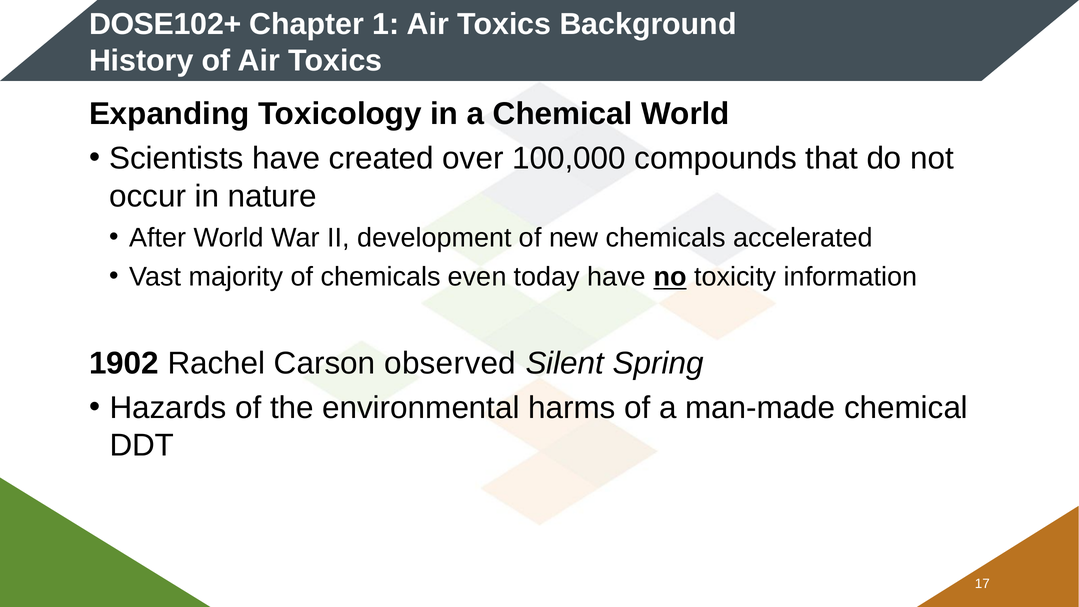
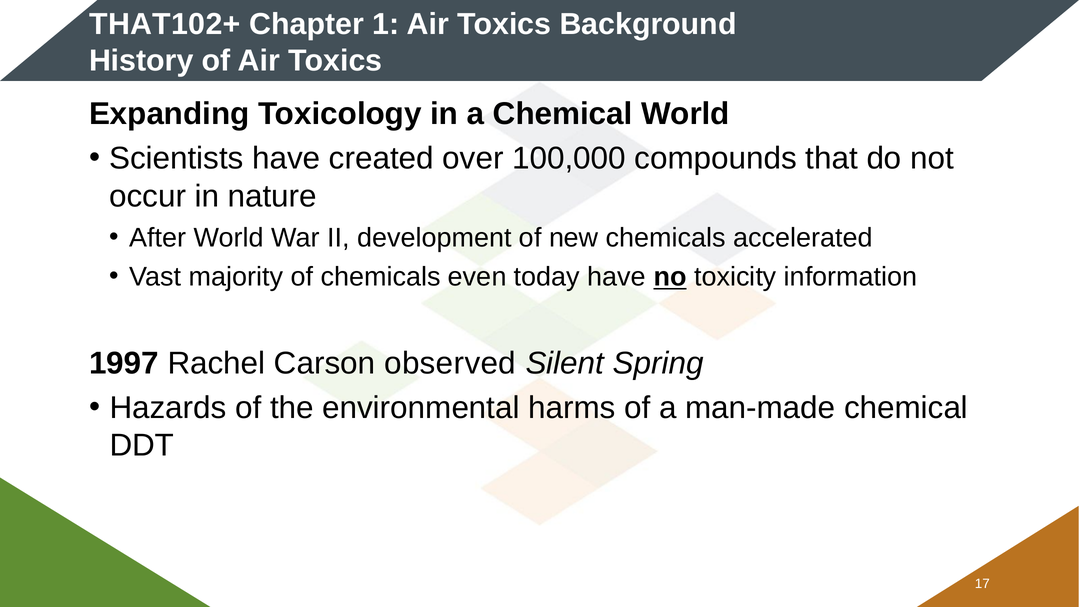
DOSE102+: DOSE102+ -> THAT102+ (165, 24)
1902: 1902 -> 1997 (124, 363)
